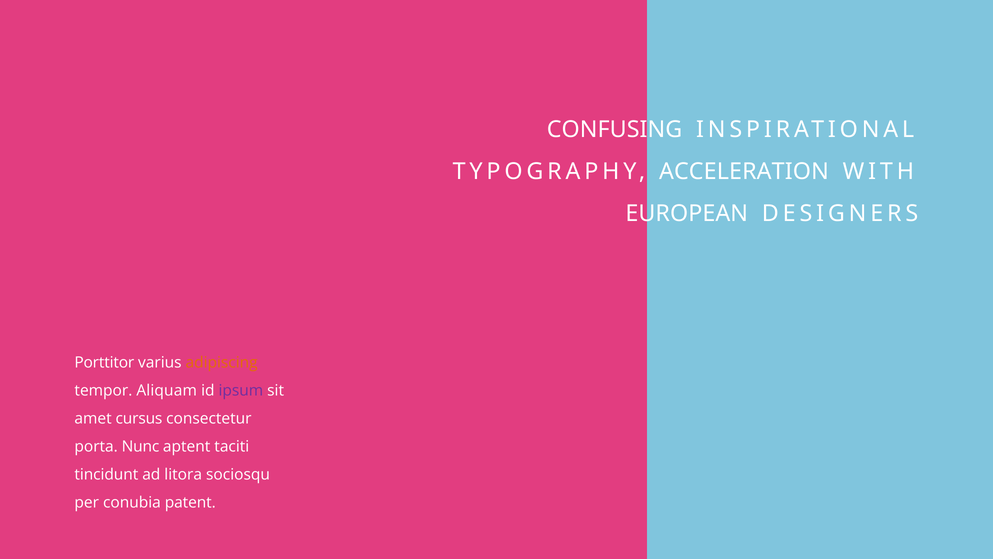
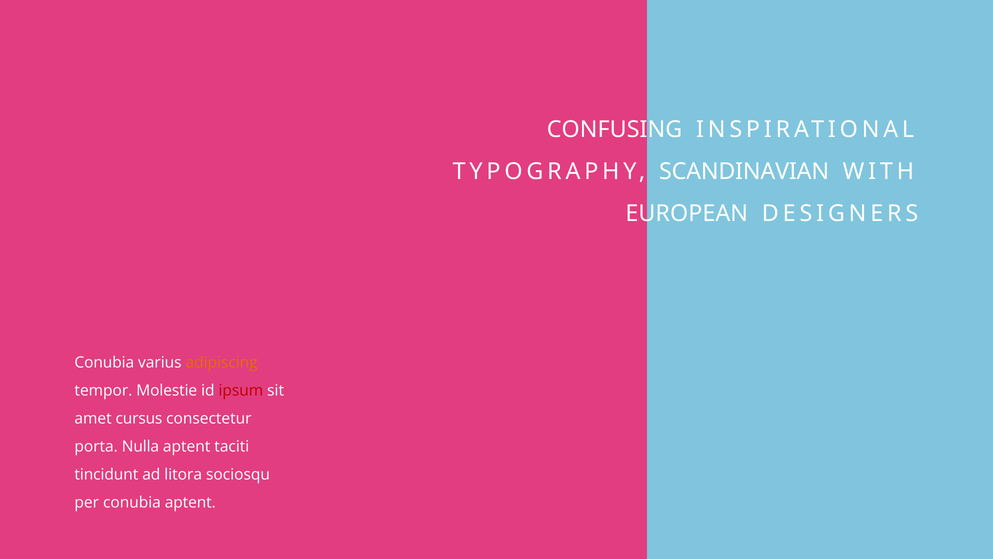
ACCELERATION: ACCELERATION -> SCANDINAVIAN (744, 171)
Porttitor: Porttitor -> Conubia (104, 362)
Aliquam: Aliquam -> Molestie (167, 390)
ipsum colour: purple -> red (241, 390)
Nunc: Nunc -> Nulla (140, 446)
conubia patent: patent -> aptent (190, 502)
